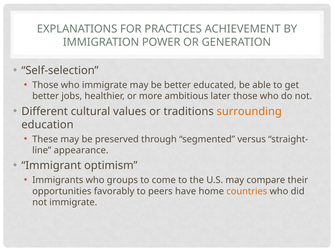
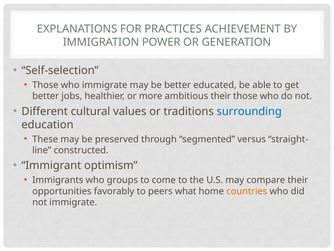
ambitious later: later -> their (221, 96)
surrounding colour: orange -> blue (249, 111)
appearance: appearance -> constructed (81, 150)
have: have -> what (186, 191)
